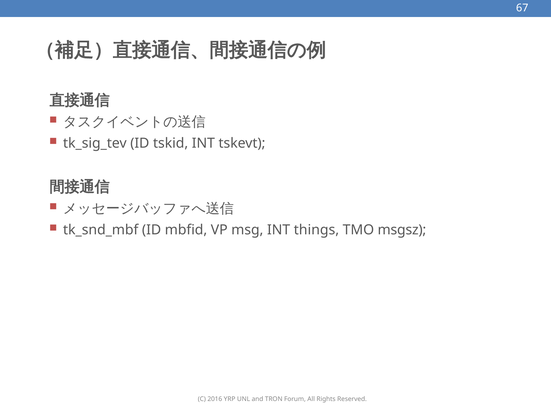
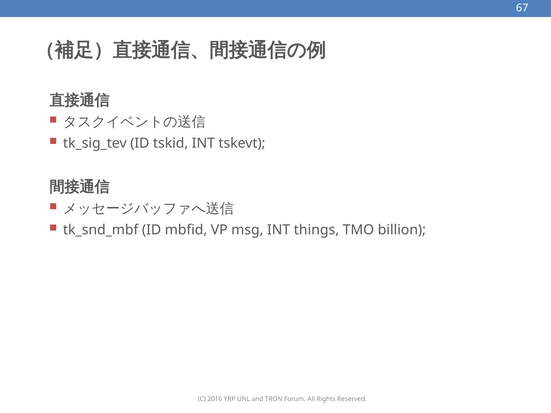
msgsz: msgsz -> billion (402, 230)
